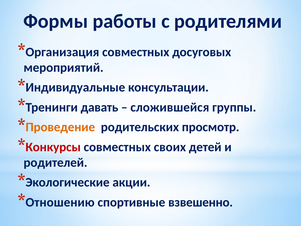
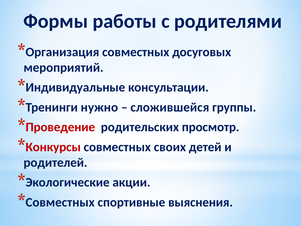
давать: давать -> нужно (99, 107)
Проведение colour: orange -> red (60, 127)
Отношению: Отношению -> Совместных (60, 202)
взвешенно: взвешенно -> выяснения (201, 202)
